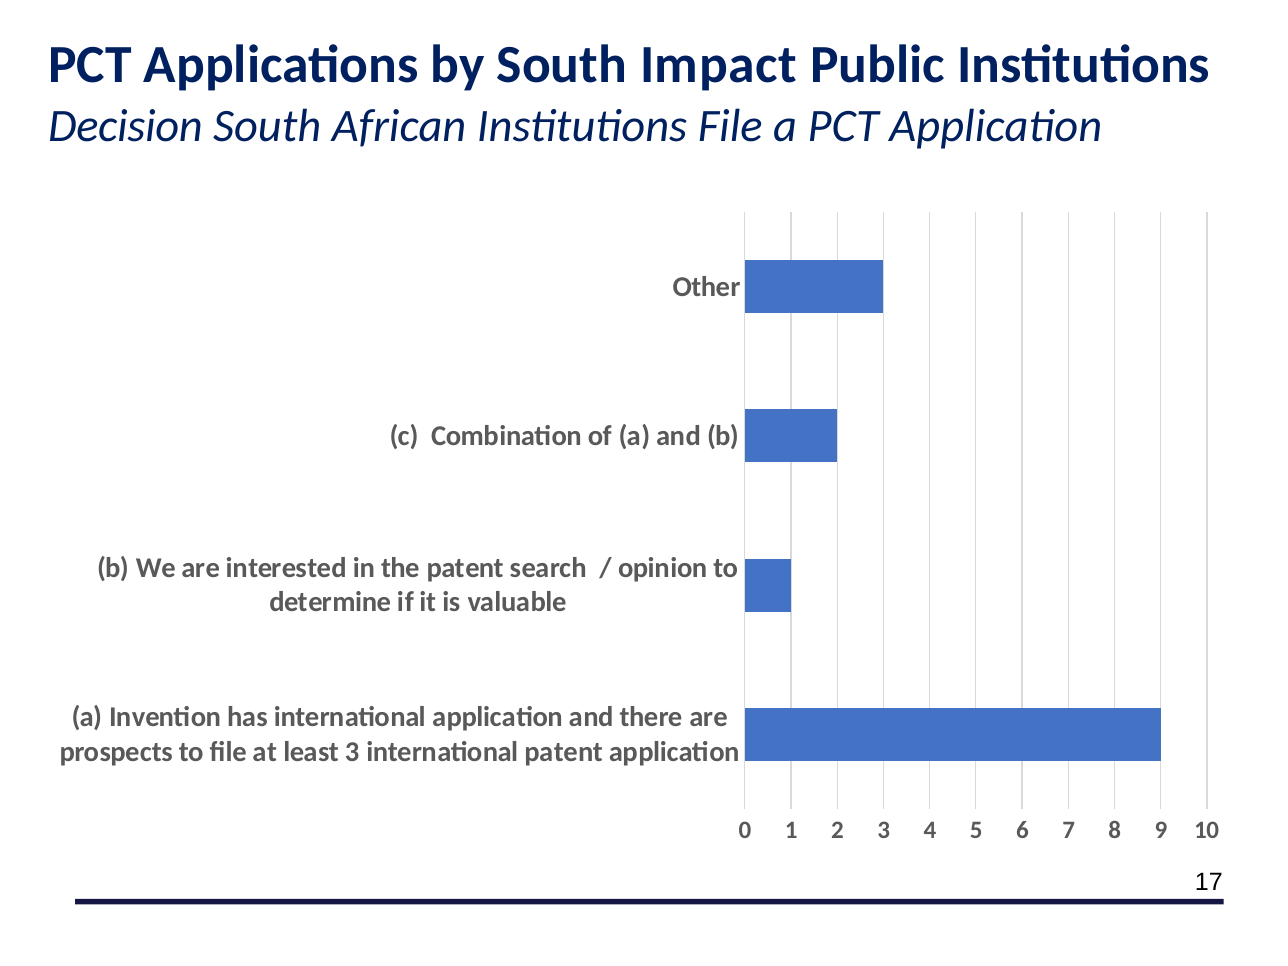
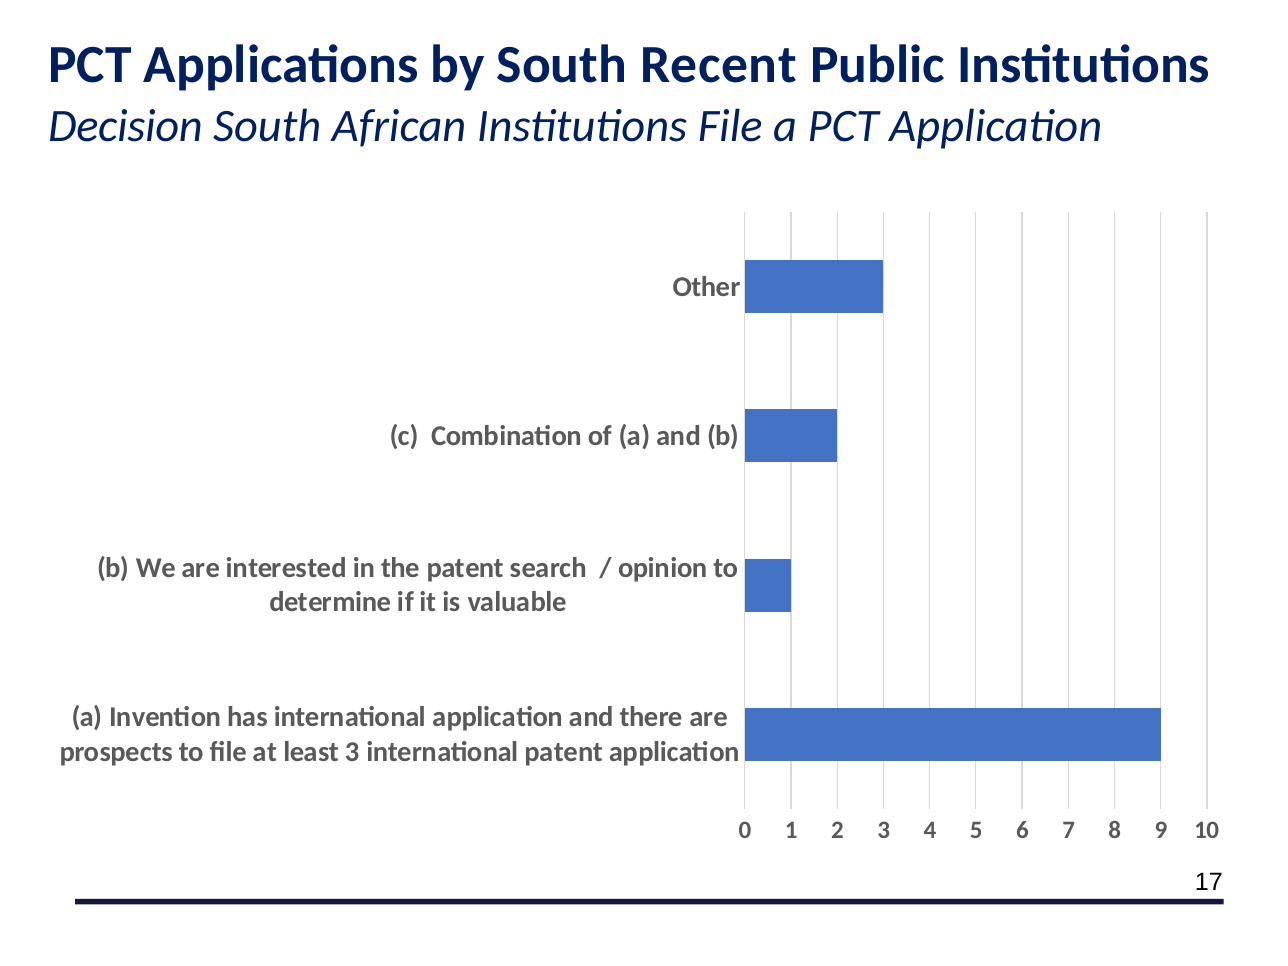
Impact: Impact -> Recent (718, 65)
